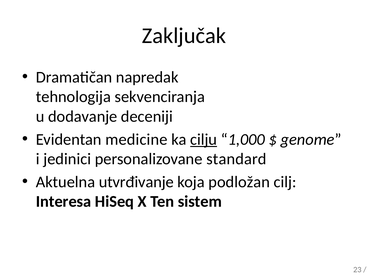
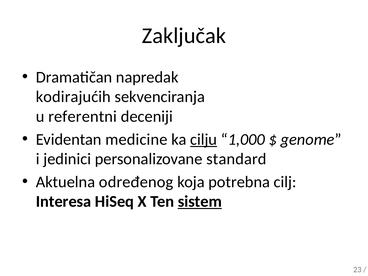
tehnologija: tehnologija -> kodirajućih (73, 97)
dodavanje: dodavanje -> referentni (83, 116)
utvrđivanje: utvrđivanje -> određenog (136, 182)
podložan: podložan -> potrebna (239, 182)
sistem underline: none -> present (200, 202)
